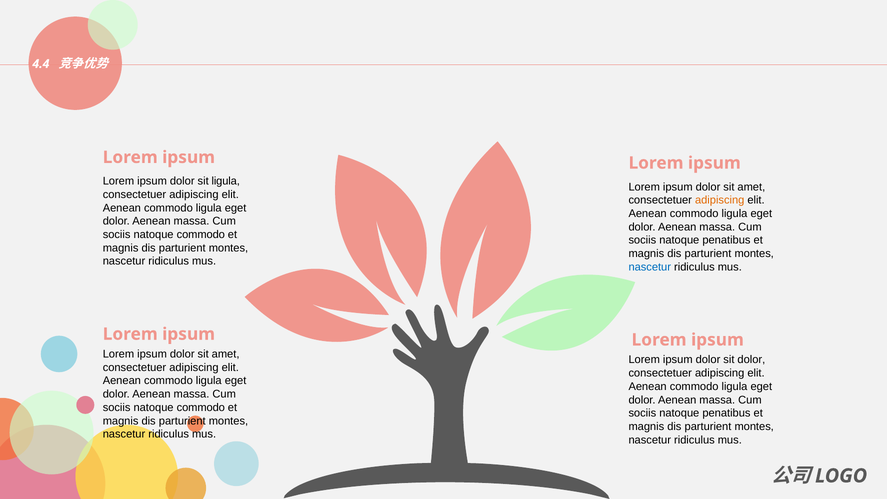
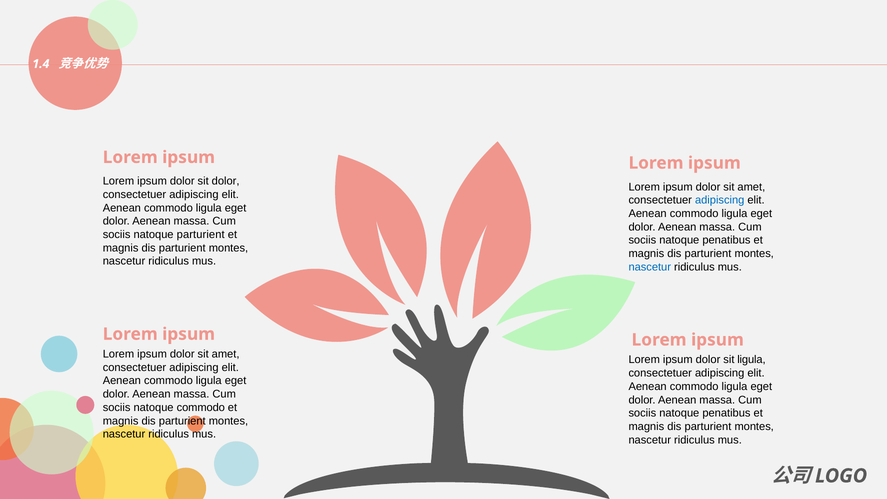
4.4: 4.4 -> 1.4 (41, 64)
sit ligula: ligula -> dolor (226, 181)
adipiscing colour: orange -> blue (720, 200)
commodo: commodo -> parturient (201, 235)
sit dolor: dolor -> ligula (751, 360)
